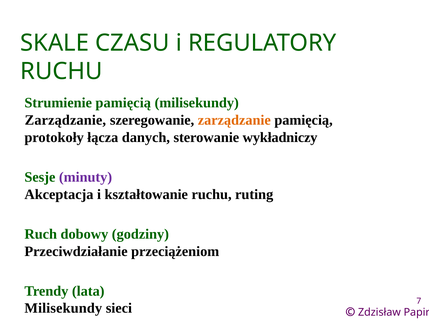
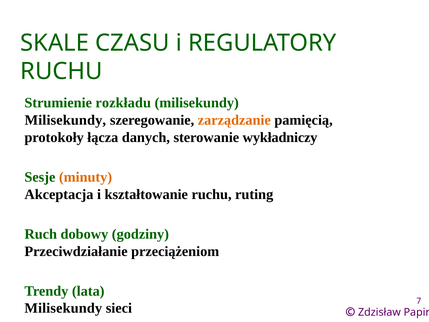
Strumienie pamięcią: pamięcią -> rozkładu (123, 103)
Zarządzanie: Zarządzanie -> Milisekundy (65, 120)
minuty colour: purple -> orange (86, 177)
